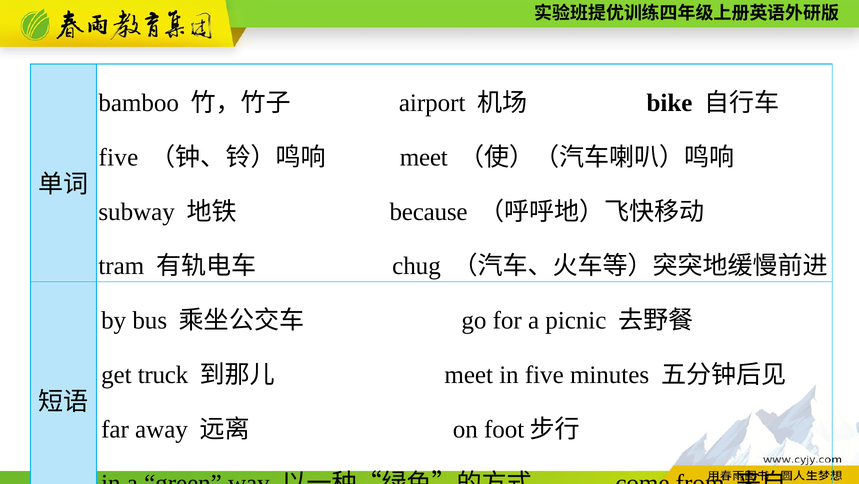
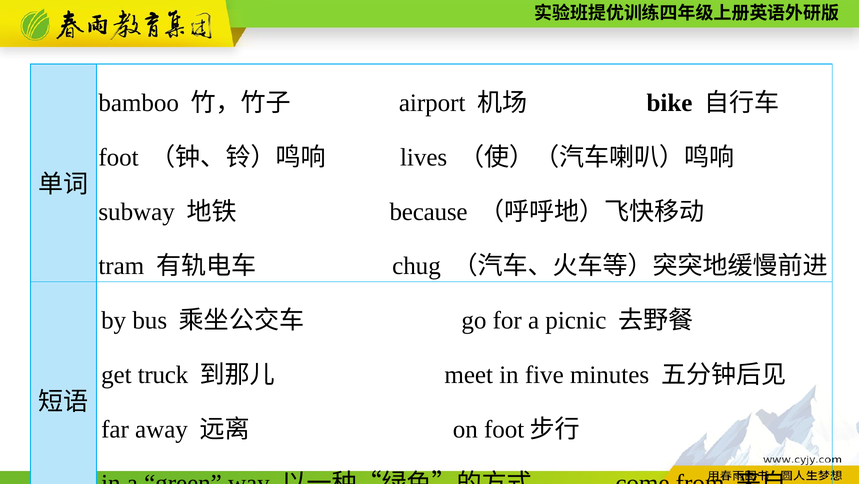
five: five -> foot (119, 157)
meet: meet -> lives (424, 157)
